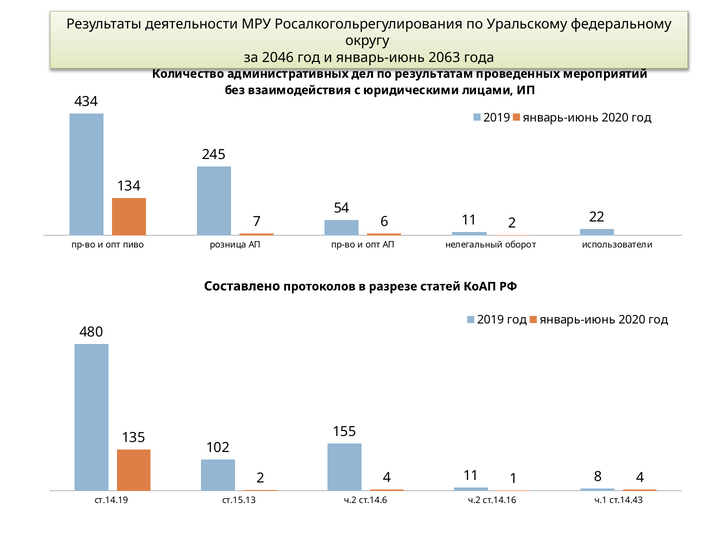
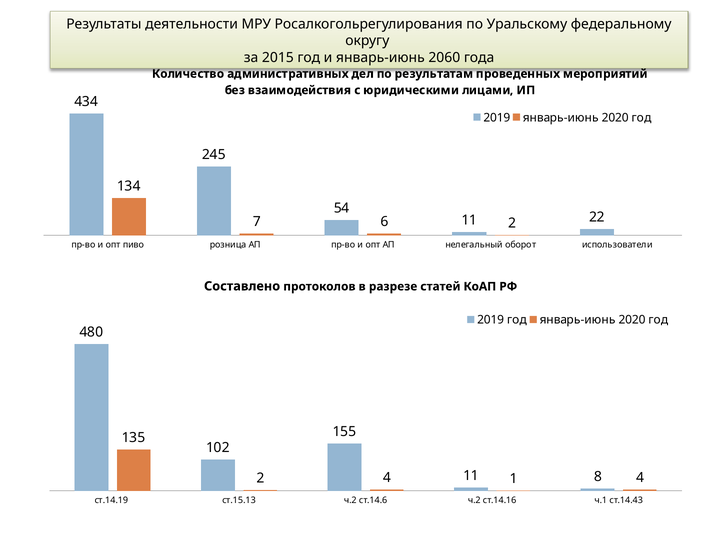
2046: 2046 -> 2015 (278, 57)
2063: 2063 -> 2060 (444, 57)
